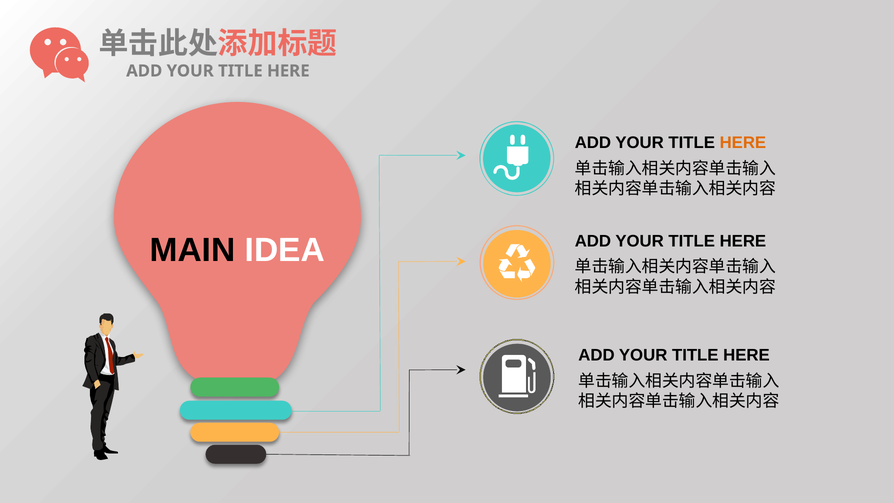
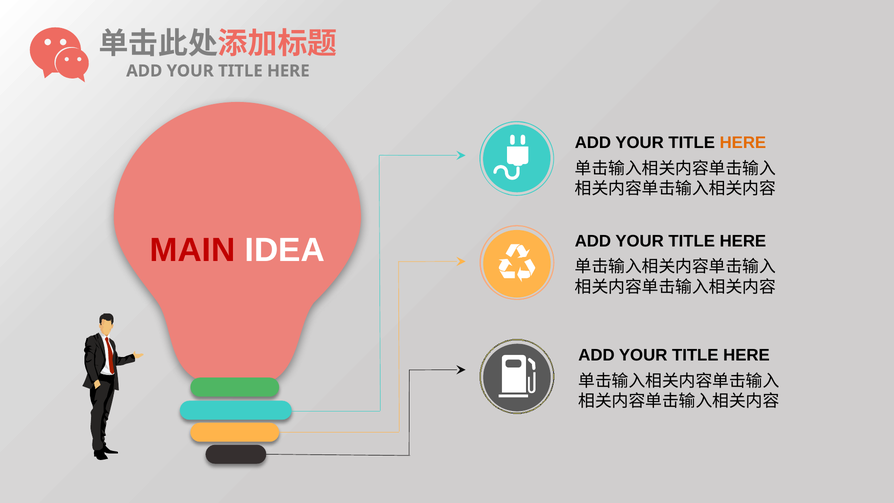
MAIN colour: black -> red (193, 250)
